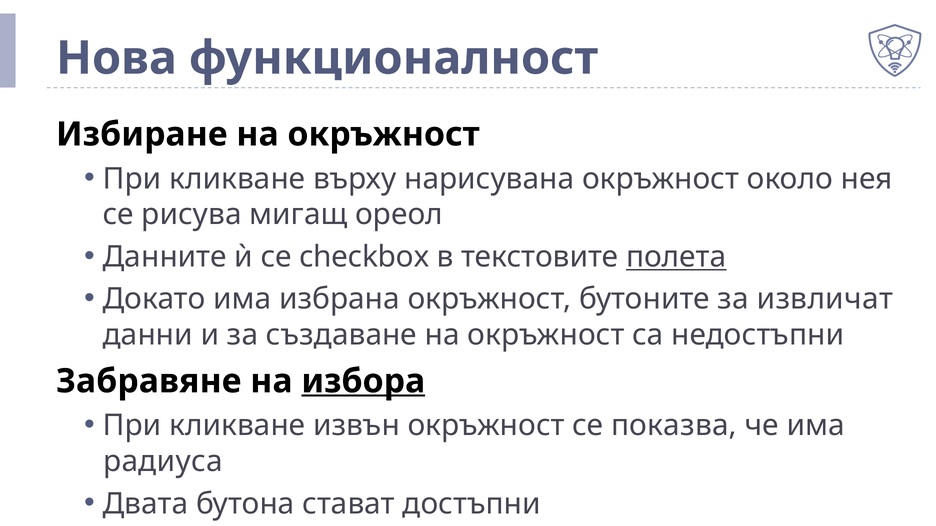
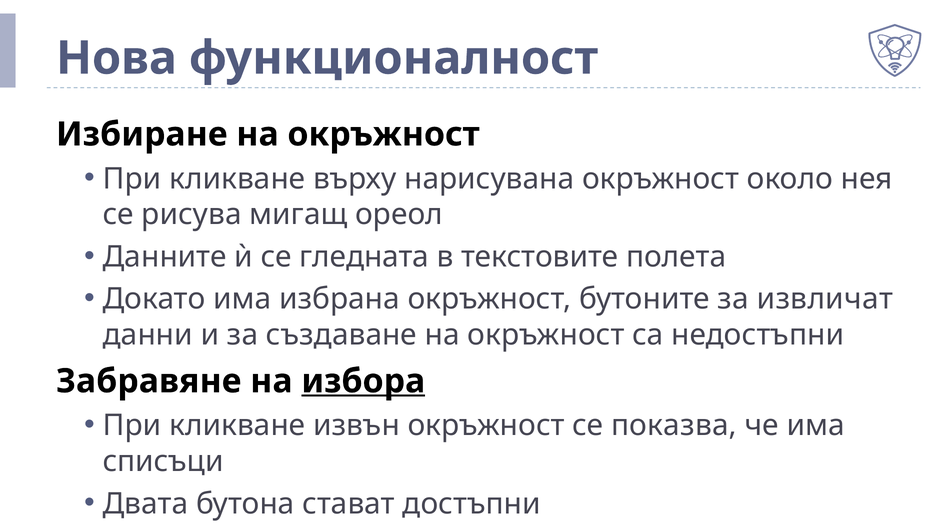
checkbox: checkbox -> гледната (364, 257)
полета underline: present -> none (676, 257)
радиуса: радиуса -> списъци (163, 462)
